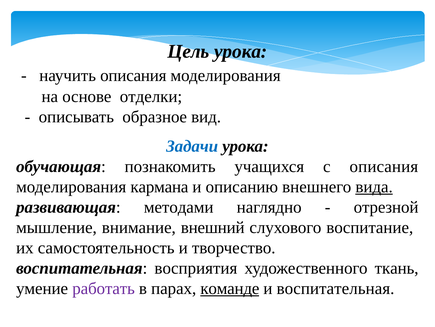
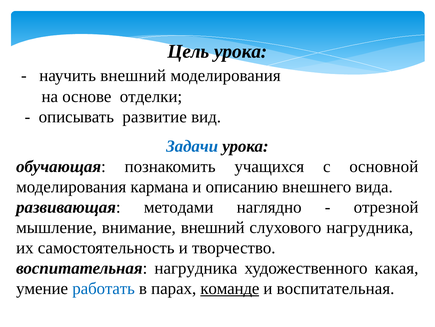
научить описания: описания -> внешний (133, 75)
образное: образное -> развитие (155, 117)
с описания: описания -> основной (384, 166)
вида underline: present -> none (374, 186)
слухового воспитание: воспитание -> нагрудника (370, 227)
воспитательная восприятия: восприятия -> нагрудника (196, 268)
ткань: ткань -> какая (397, 268)
работать colour: purple -> blue (104, 288)
